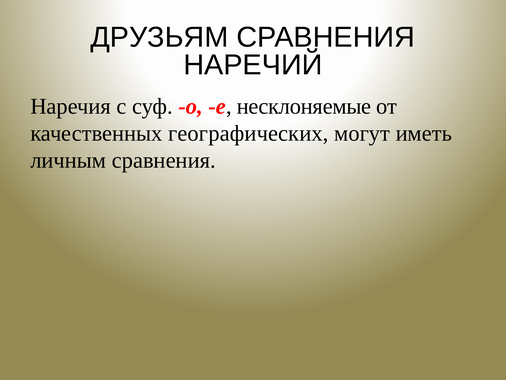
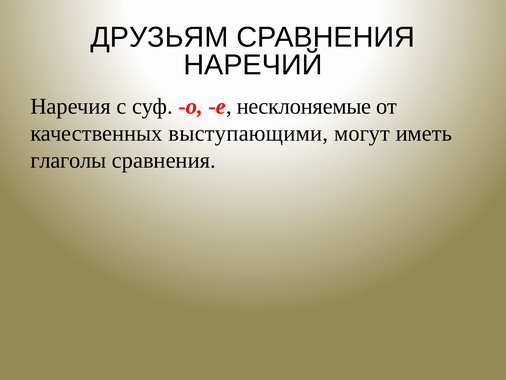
географических: географических -> выступающими (248, 133)
личным: личным -> глаголы (68, 160)
